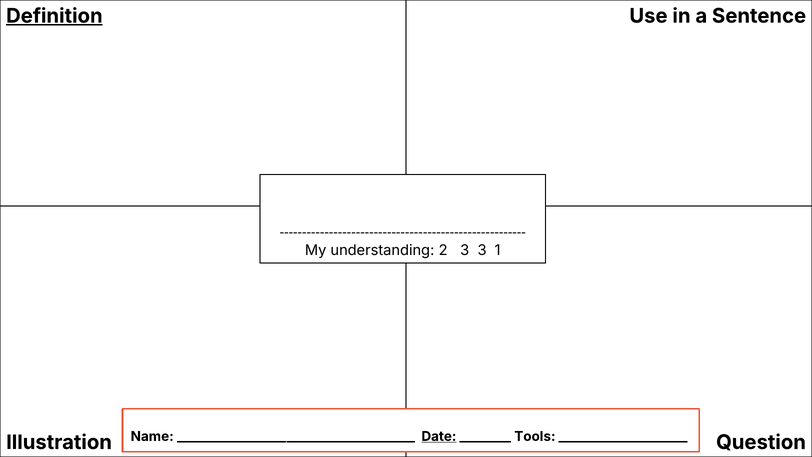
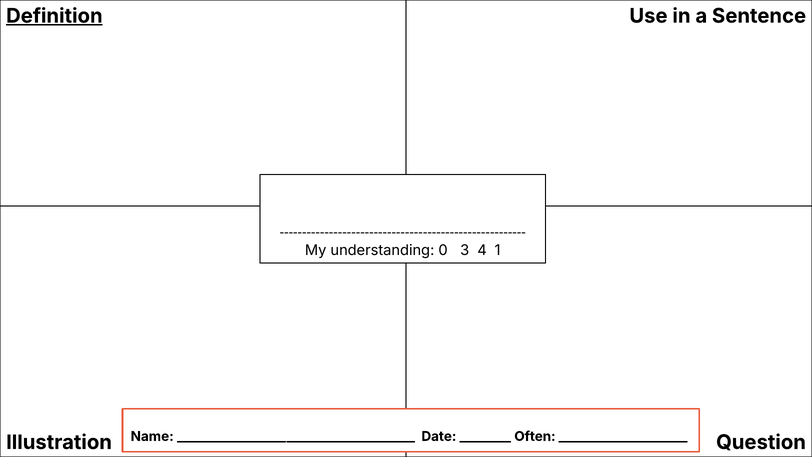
2: 2 -> 0 (443, 250)
3 3: 3 -> 4 (482, 250)
Date underline: present -> none (439, 436)
Tools: Tools -> Often (535, 436)
